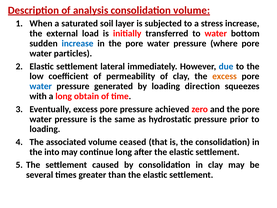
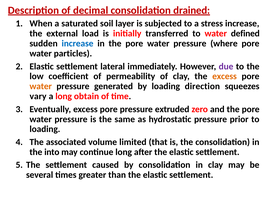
analysis: analysis -> decimal (91, 10)
consolidation volume: volume -> drained (192, 10)
bottom: bottom -> defined (245, 33)
due colour: blue -> purple (226, 66)
water colour: blue -> orange (41, 86)
with: with -> vary (38, 96)
achieved: achieved -> extruded (172, 109)
ceased: ceased -> limited (133, 142)
